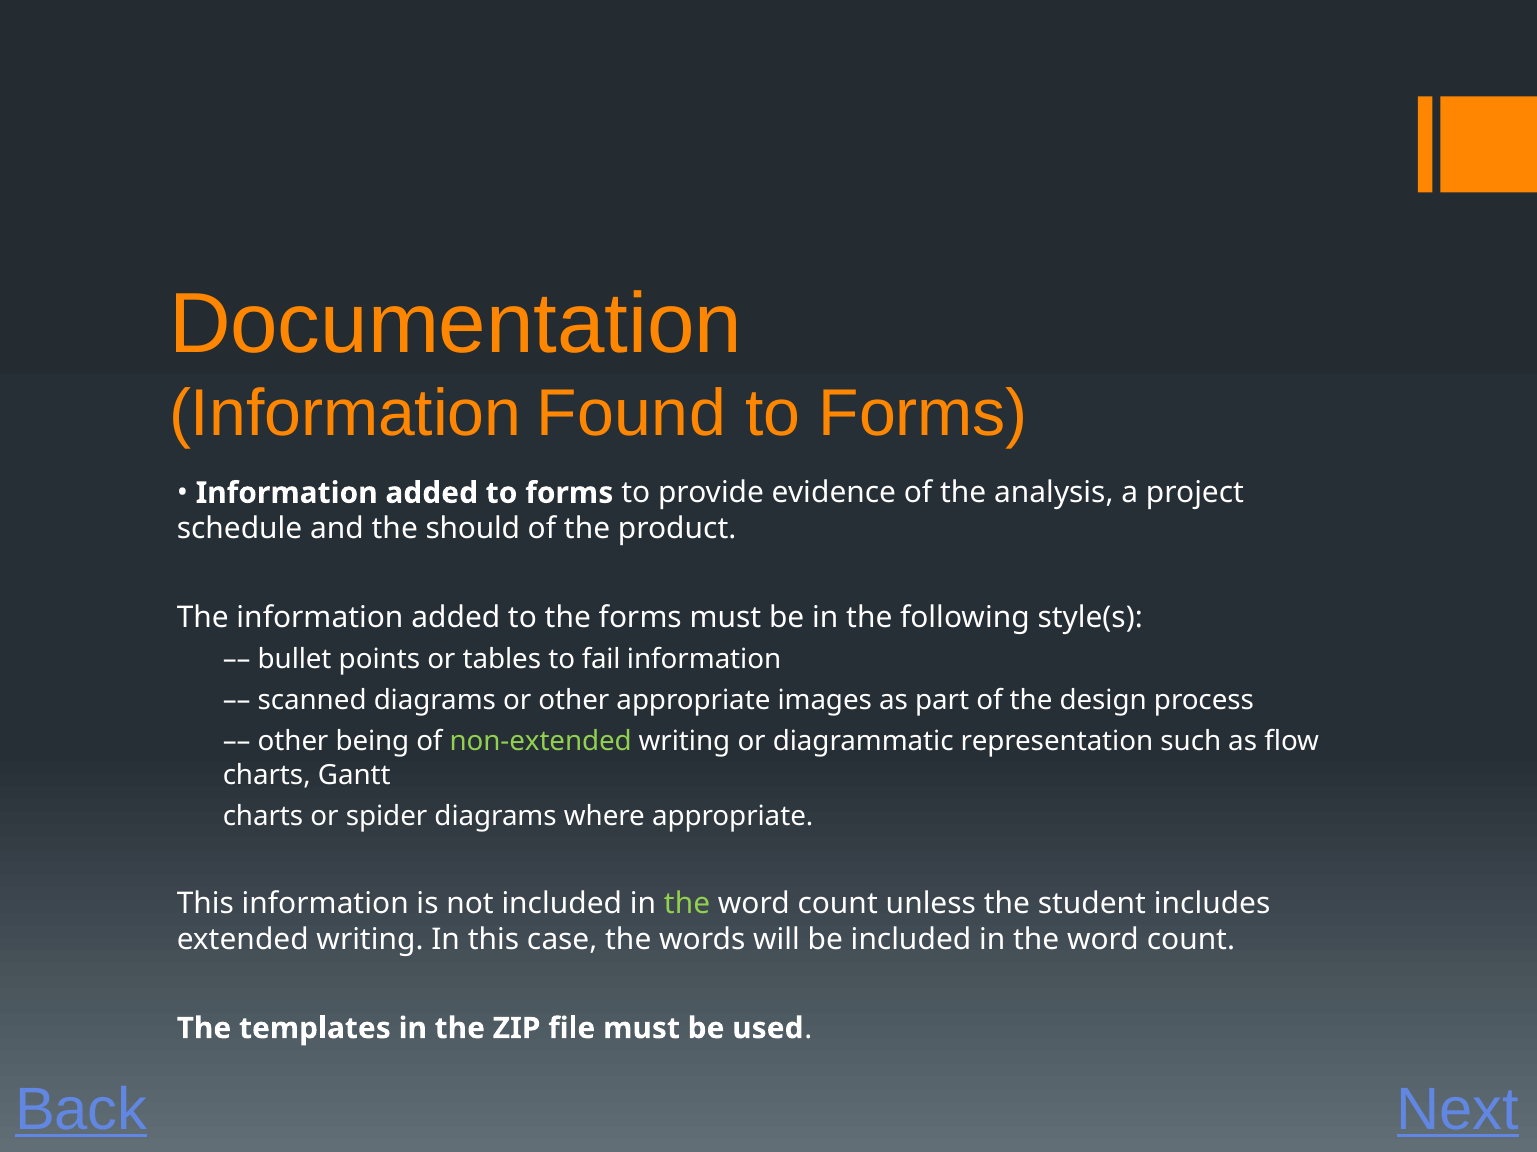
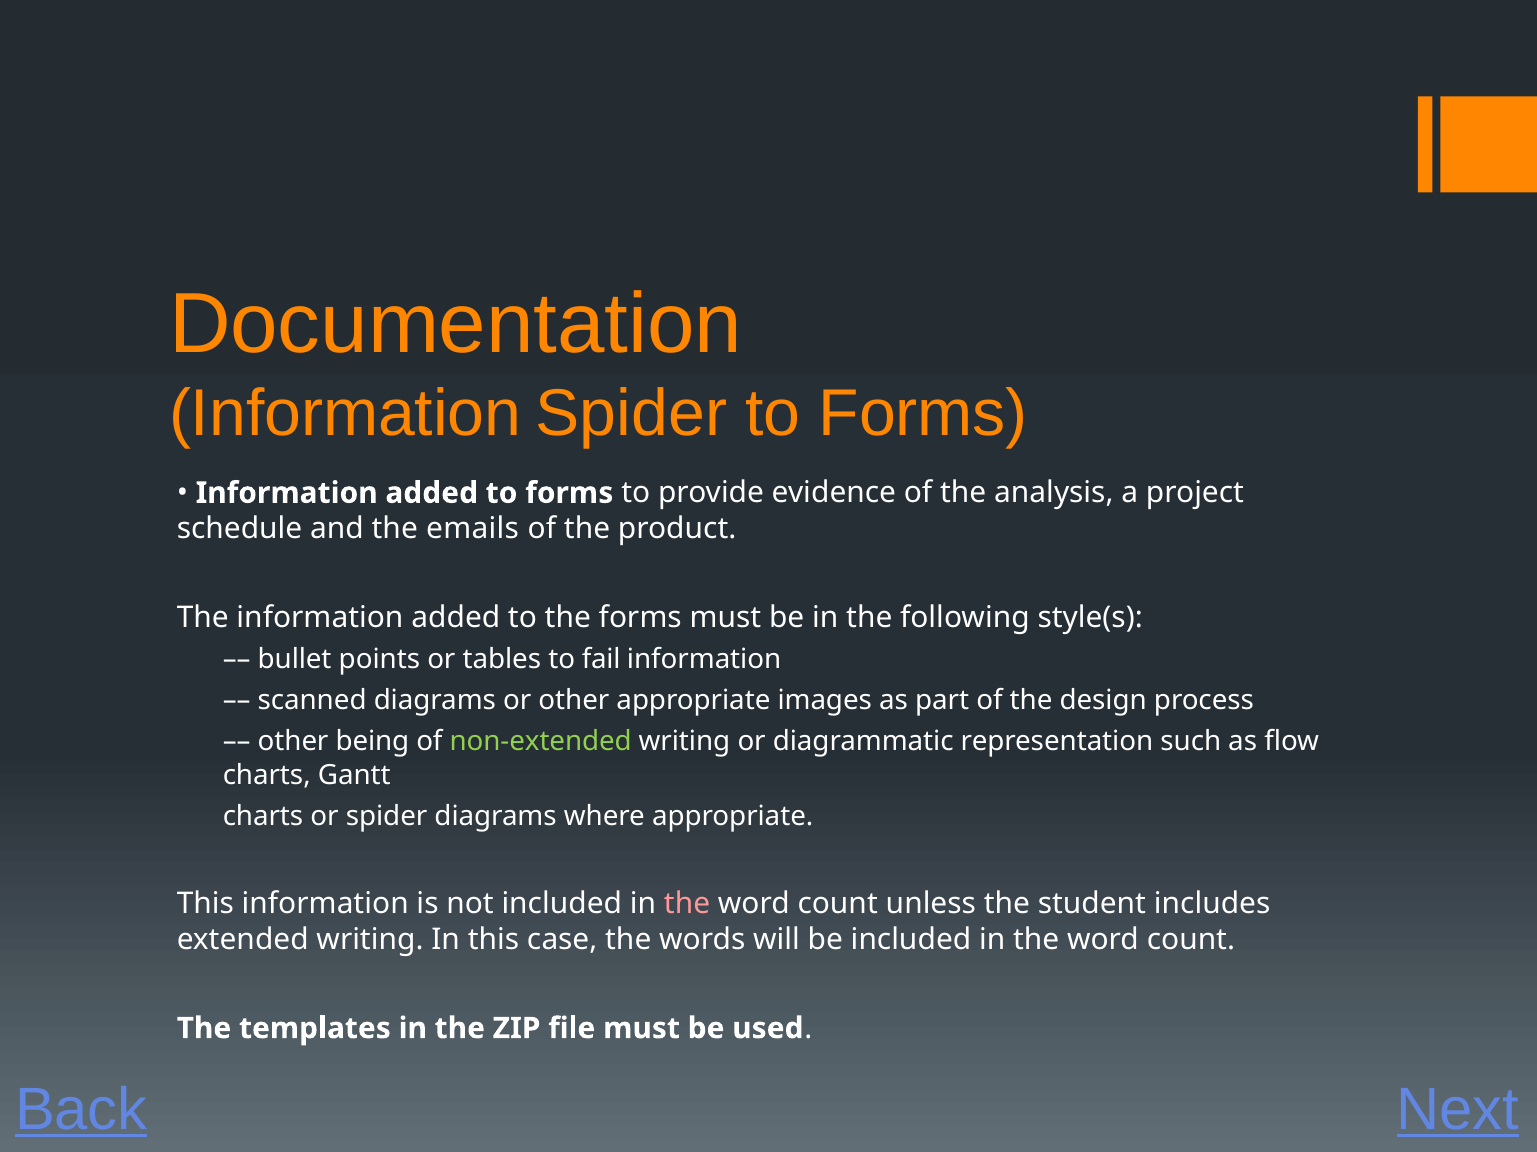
Information Found: Found -> Spider (631, 414)
should: should -> emails (473, 529)
the colour: light green -> pink (687, 904)
